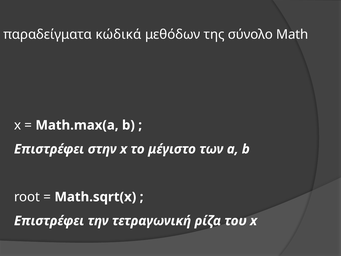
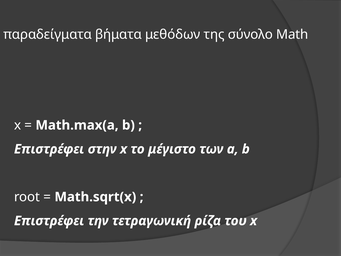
κώδικά: κώδικά -> βήματα (119, 35)
